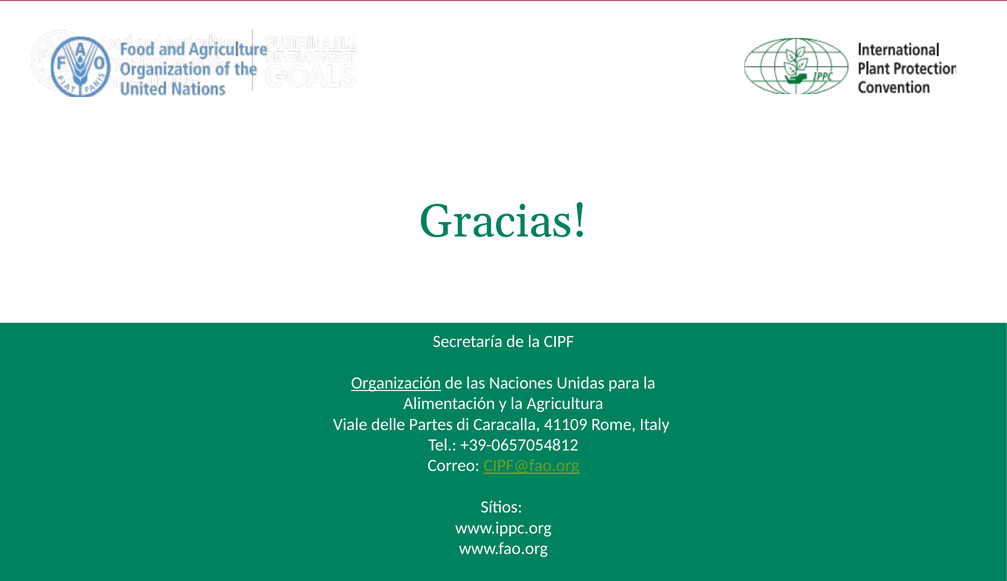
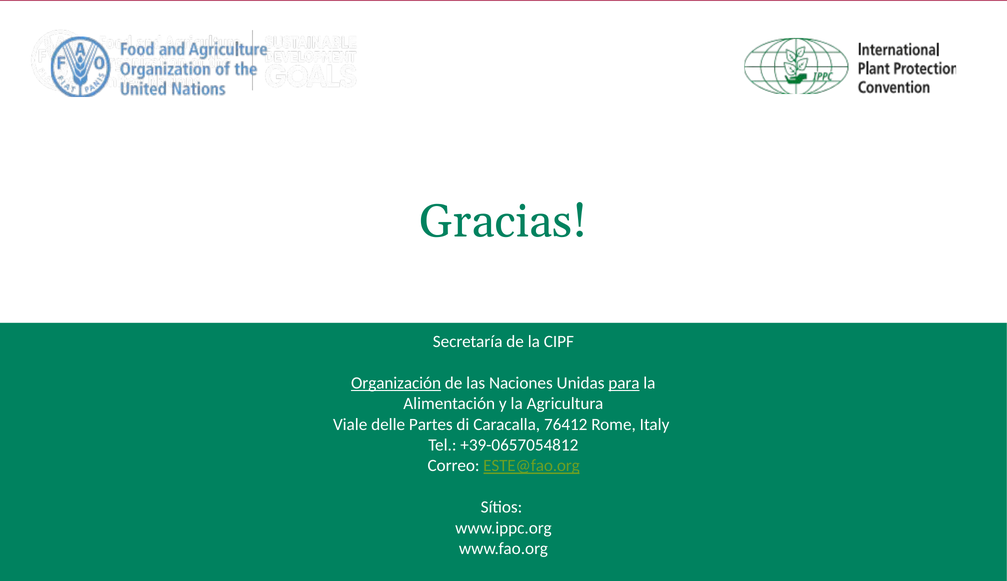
para underline: none -> present (624, 383)
41109: 41109 -> 76412 (566, 424)
CIPF@fao.org: CIPF@fao.org -> ESTE@fao.org (531, 466)
